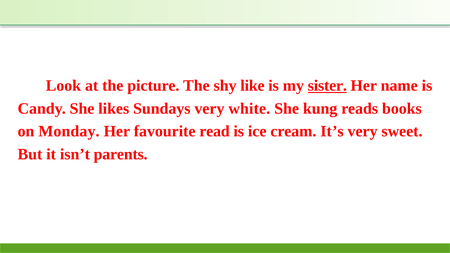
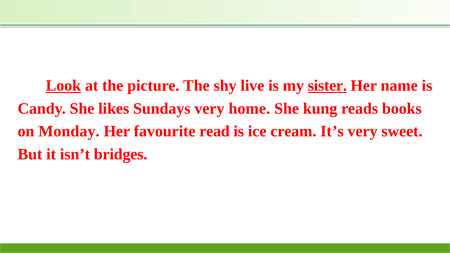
Look underline: none -> present (63, 86)
like: like -> live (252, 86)
white: white -> home (249, 109)
parents: parents -> bridges (121, 154)
